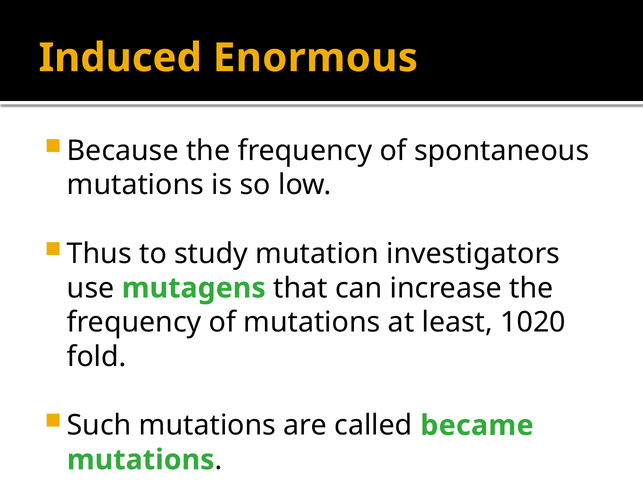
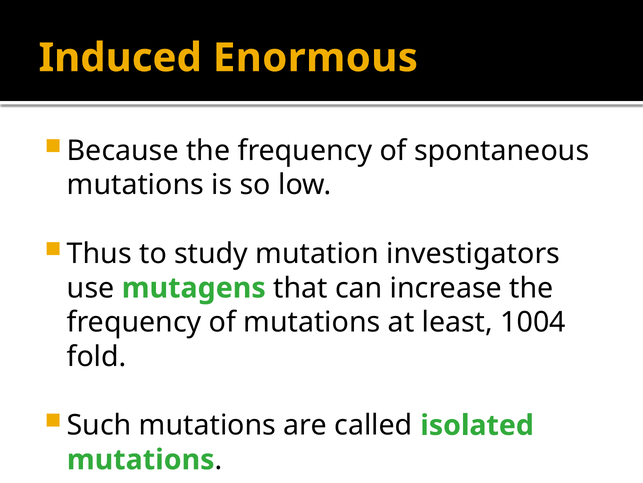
1020: 1020 -> 1004 (533, 322)
became: became -> isolated (477, 425)
